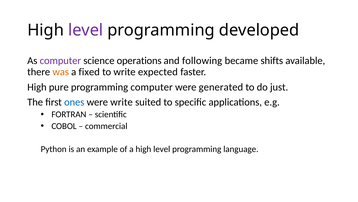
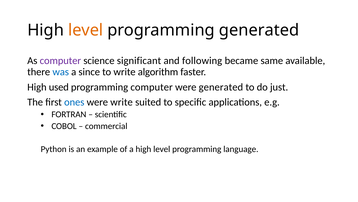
level colour: purple -> orange (86, 30)
programming developed: developed -> generated (259, 30)
operations: operations -> significant (139, 61)
shifts: shifts -> same (272, 61)
was colour: orange -> blue (61, 72)
fixed: fixed -> since (89, 72)
expected: expected -> algorithm (158, 72)
pure: pure -> used (59, 87)
